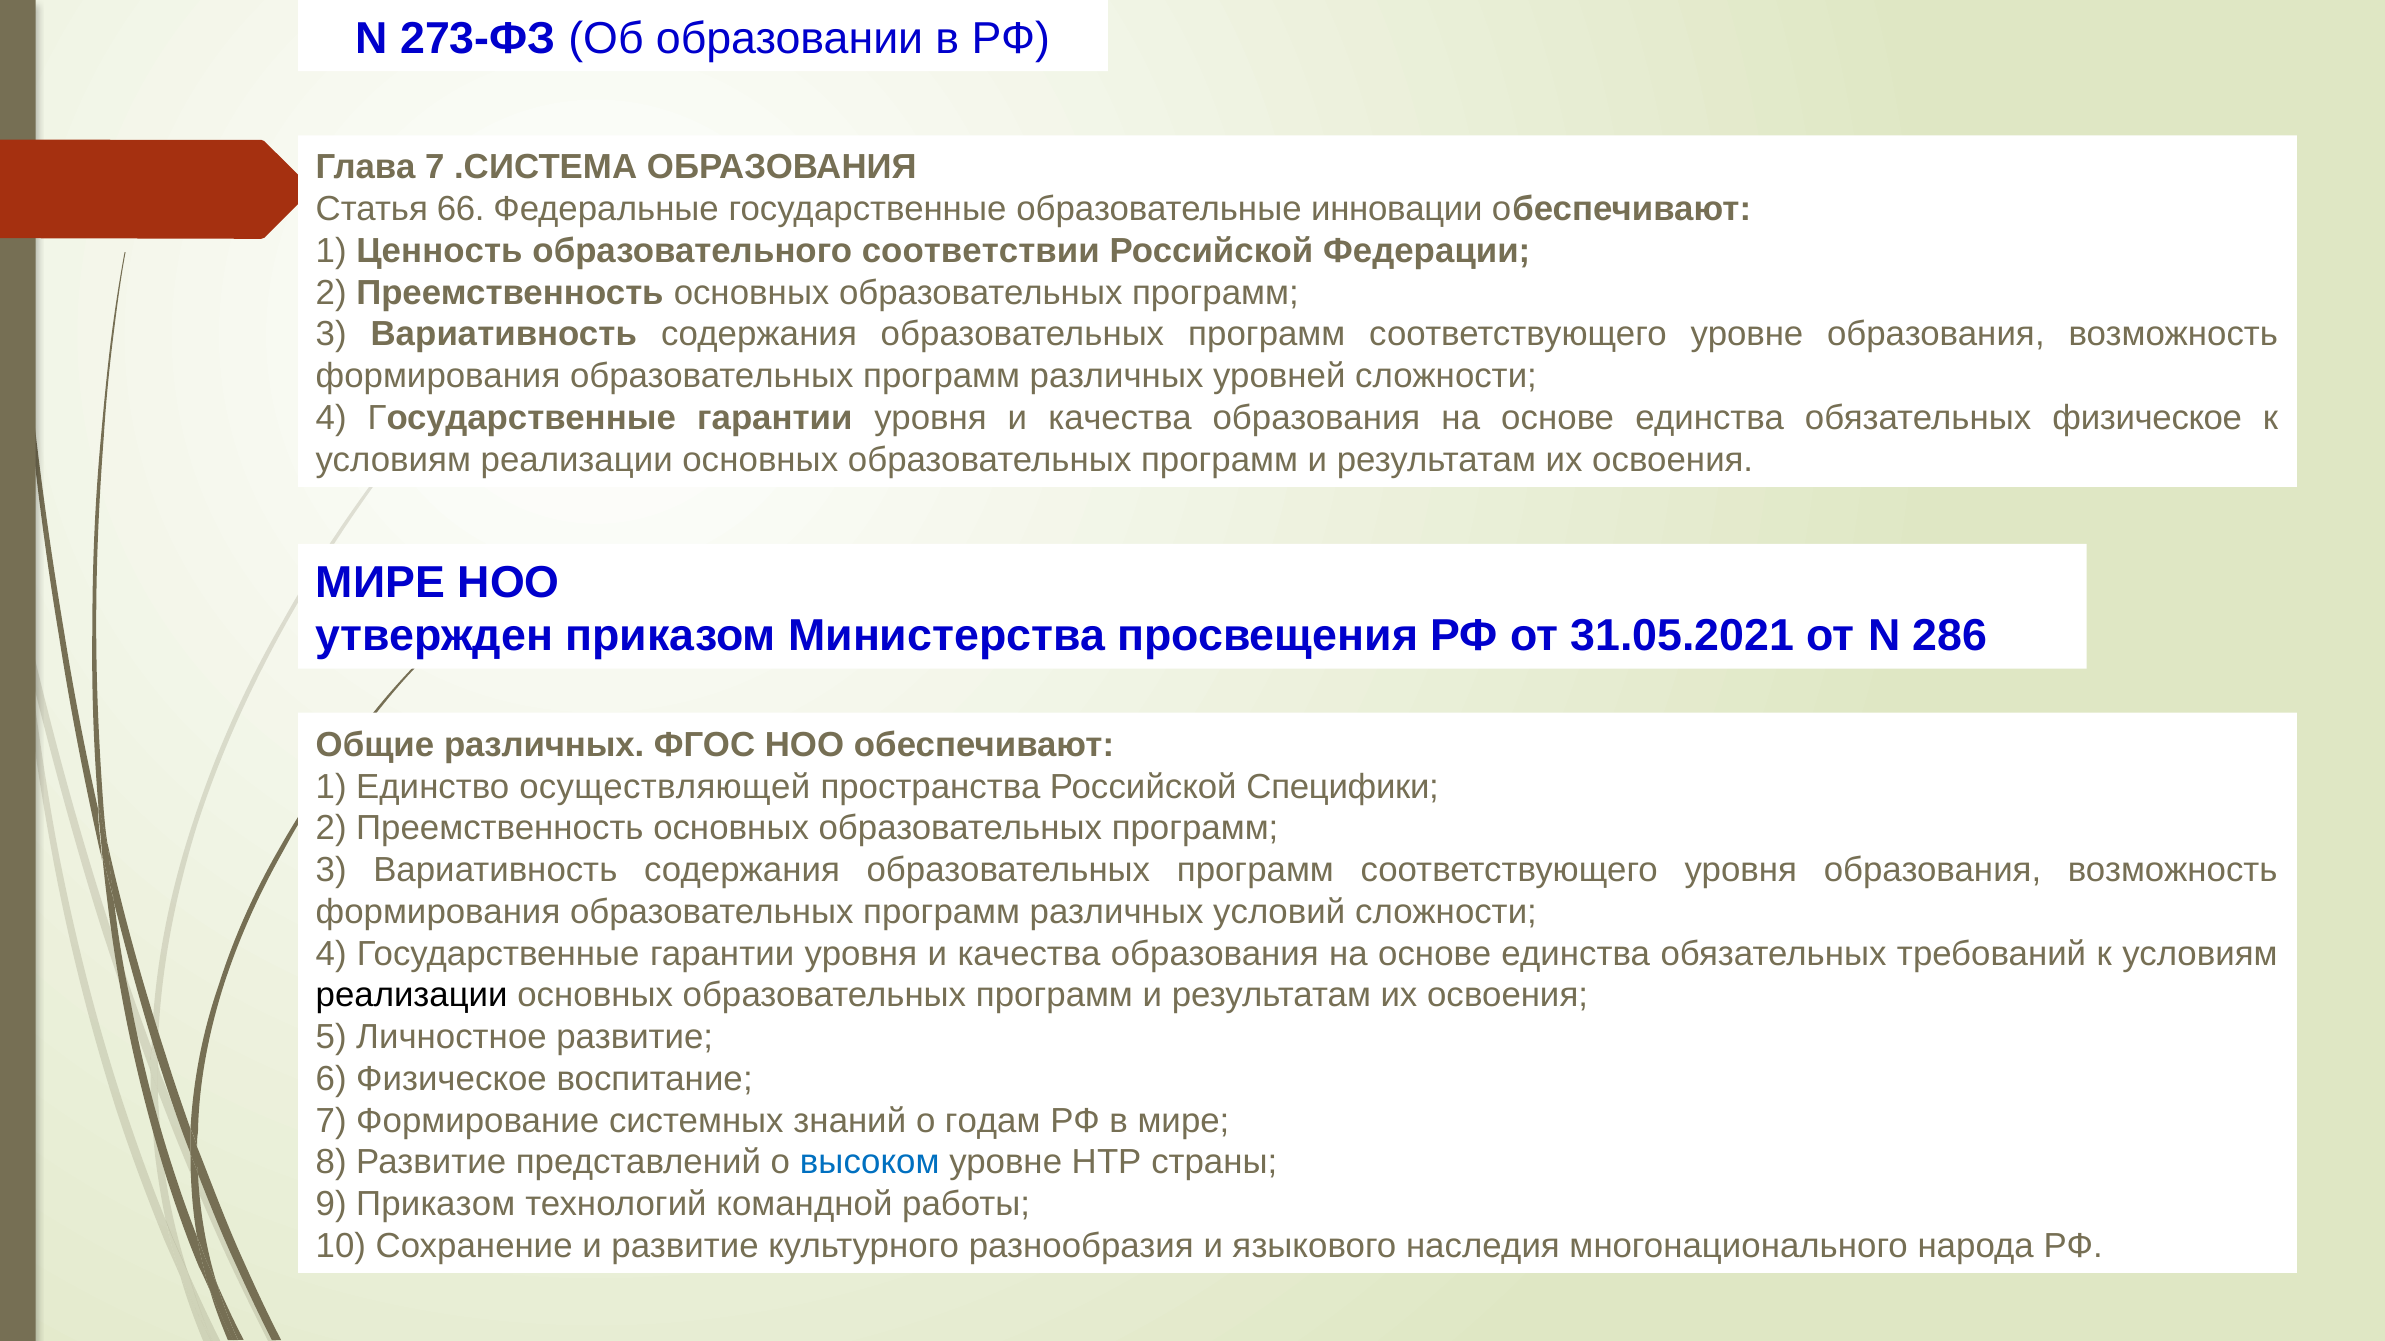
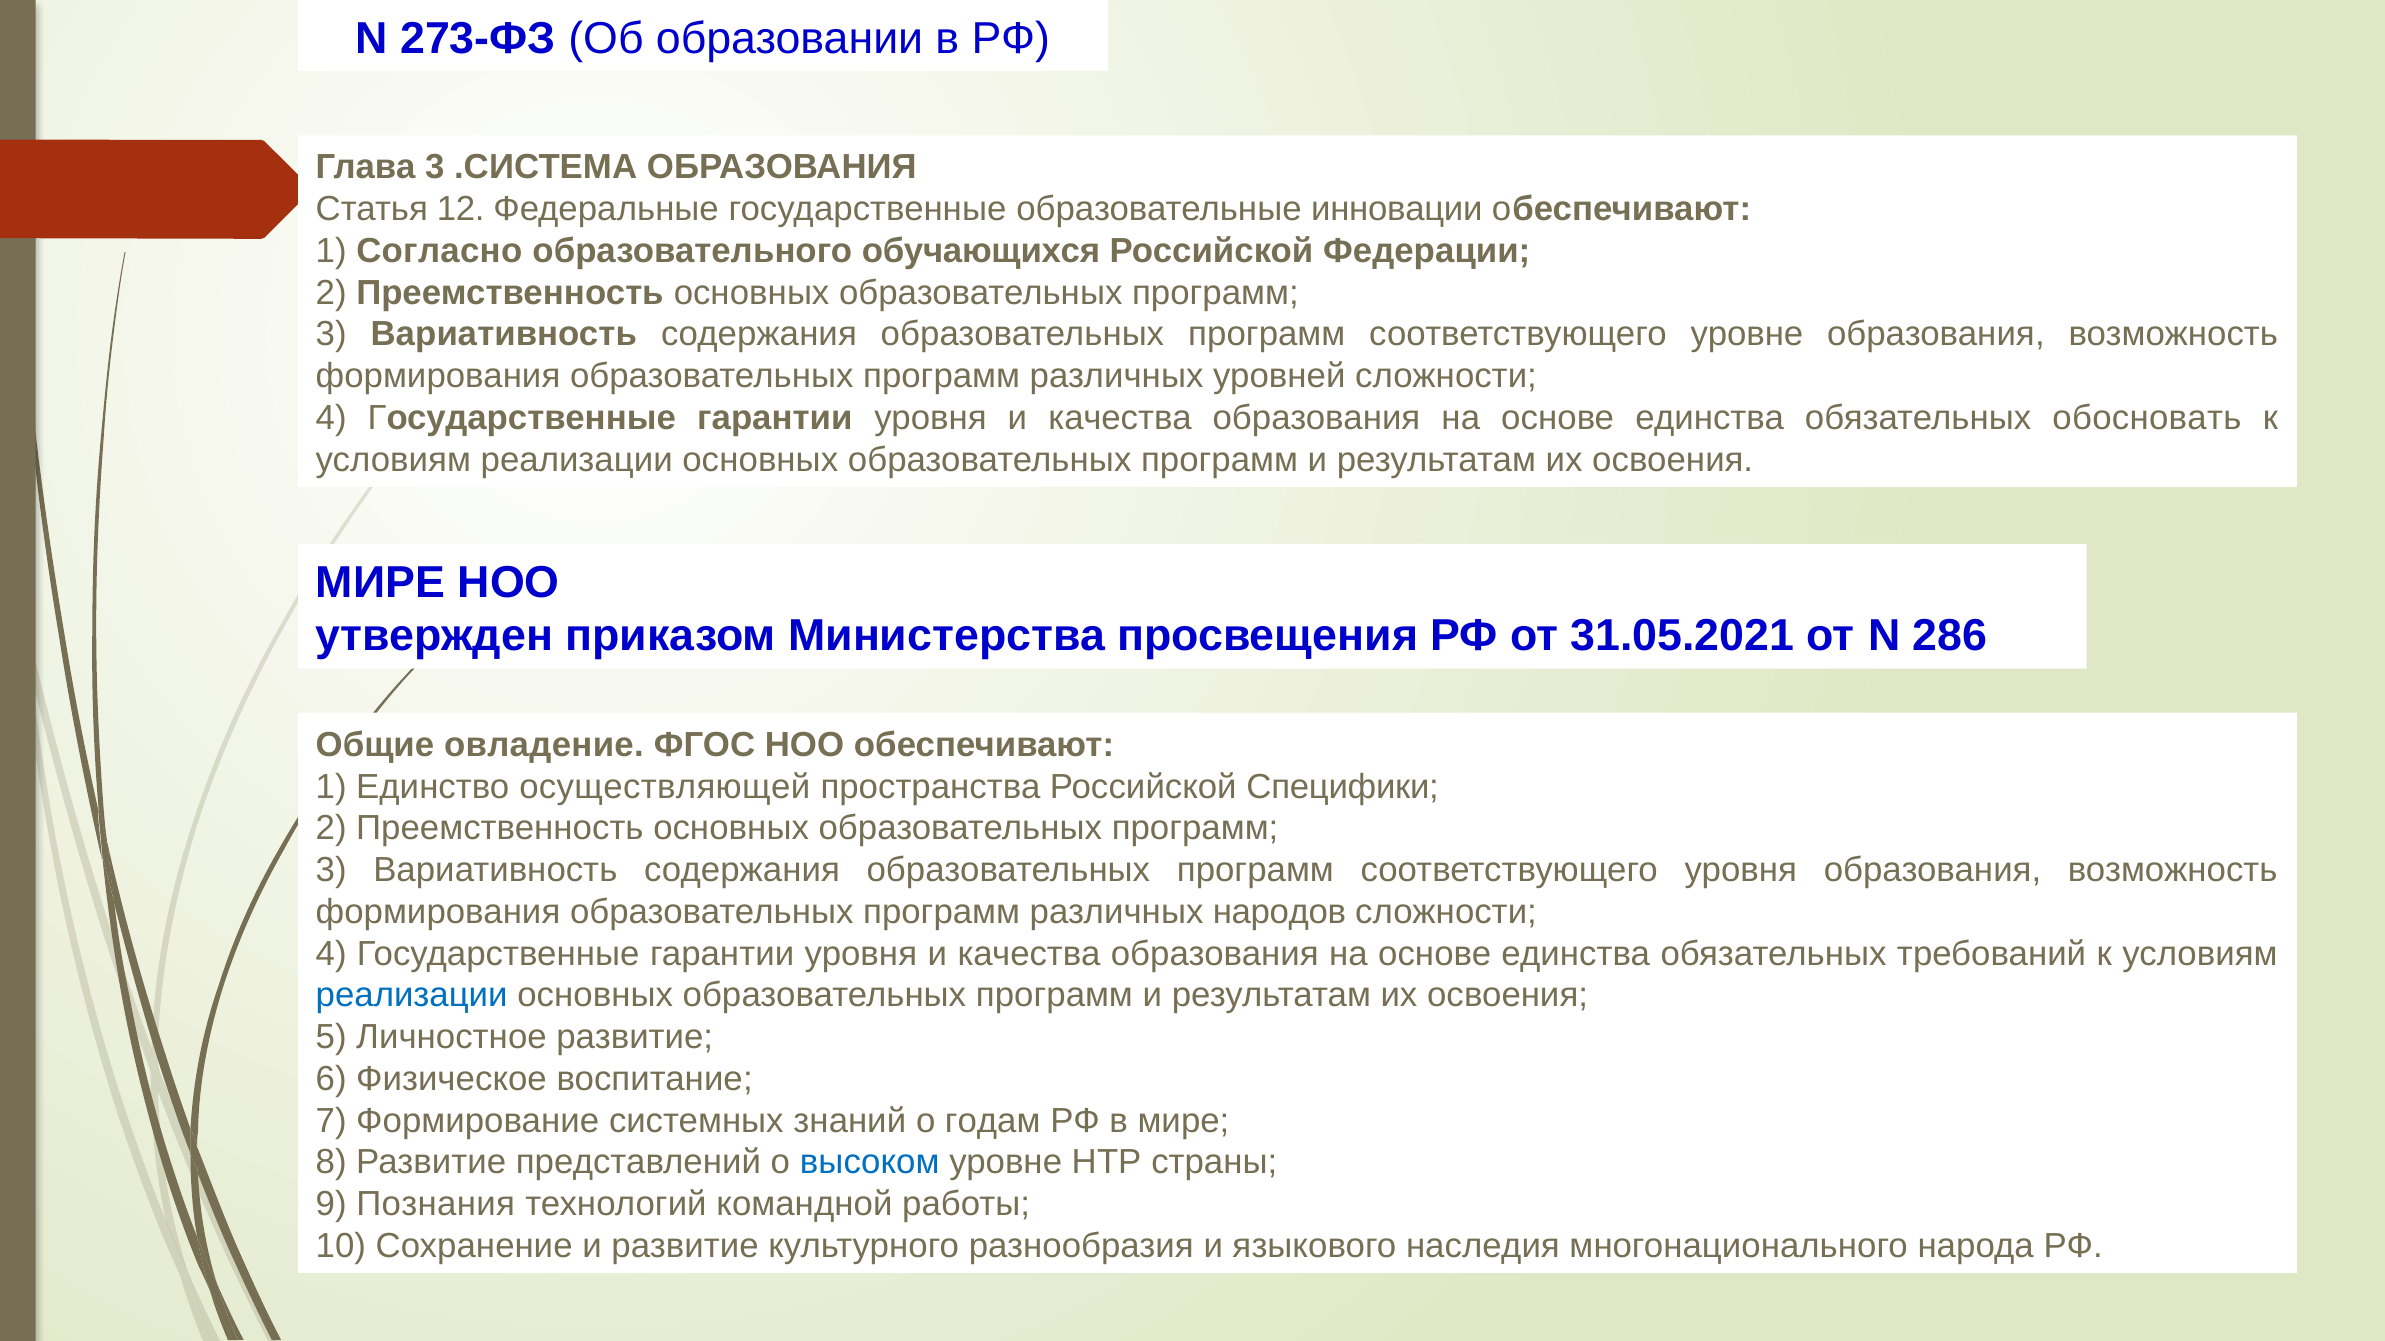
Глава 7: 7 -> 3 (435, 167)
66: 66 -> 12 (461, 209)
Ценность: Ценность -> Согласно (439, 251)
соответствии: соответствии -> обучающихся (981, 251)
обязательных физическое: физическое -> обосновать (2147, 418)
Общие различных: различных -> овладение (544, 745)
условий: условий -> народов (1279, 912)
реализации colour: black -> blue (412, 996)
9 Приказом: Приказом -> Познания (436, 1205)
